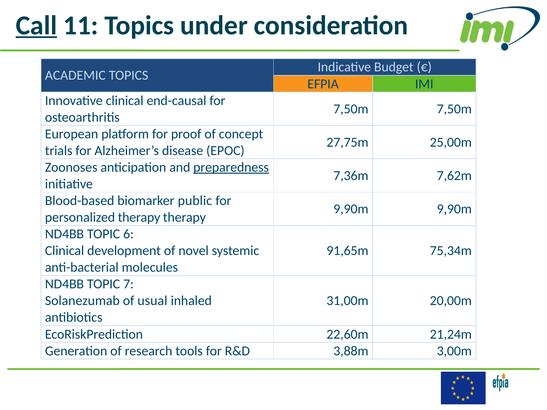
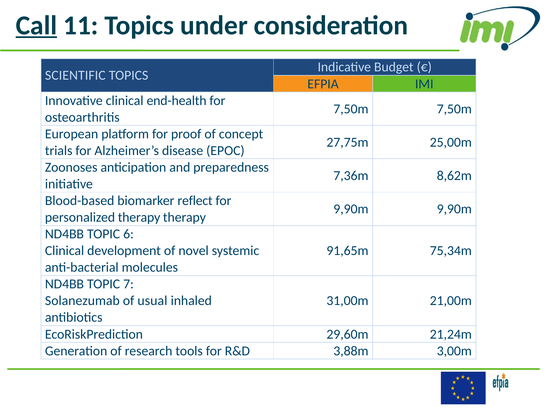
ACADEMIC: ACADEMIC -> SCIENTIFIC (75, 76)
end-causal: end-causal -> end-health (177, 101)
preparedness underline: present -> none (231, 167)
7,62m: 7,62m -> 8,62m (454, 176)
public: public -> reflect (195, 201)
20,00m: 20,00m -> 21,00m (451, 301)
22,60m: 22,60m -> 29,60m (347, 334)
